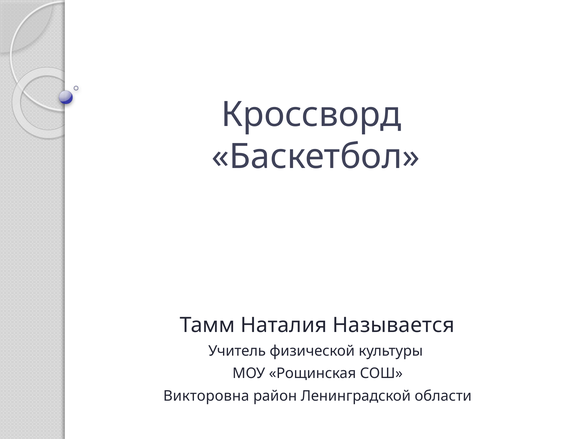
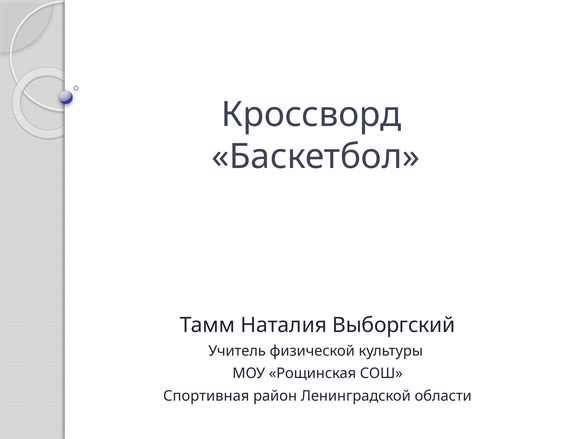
Называется: Называется -> Выборгский (394, 325)
Викторовна: Викторовна -> Спортивная (206, 396)
